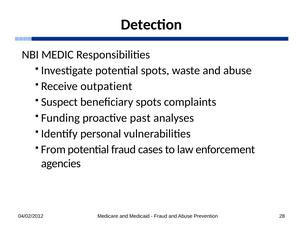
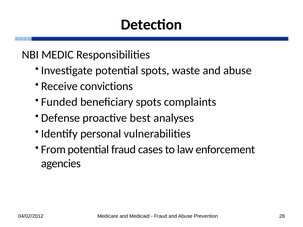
outpatient: outpatient -> convictions (106, 86)
Suspect: Suspect -> Funded (59, 102)
Funding: Funding -> Defense (61, 118)
past: past -> best (140, 118)
